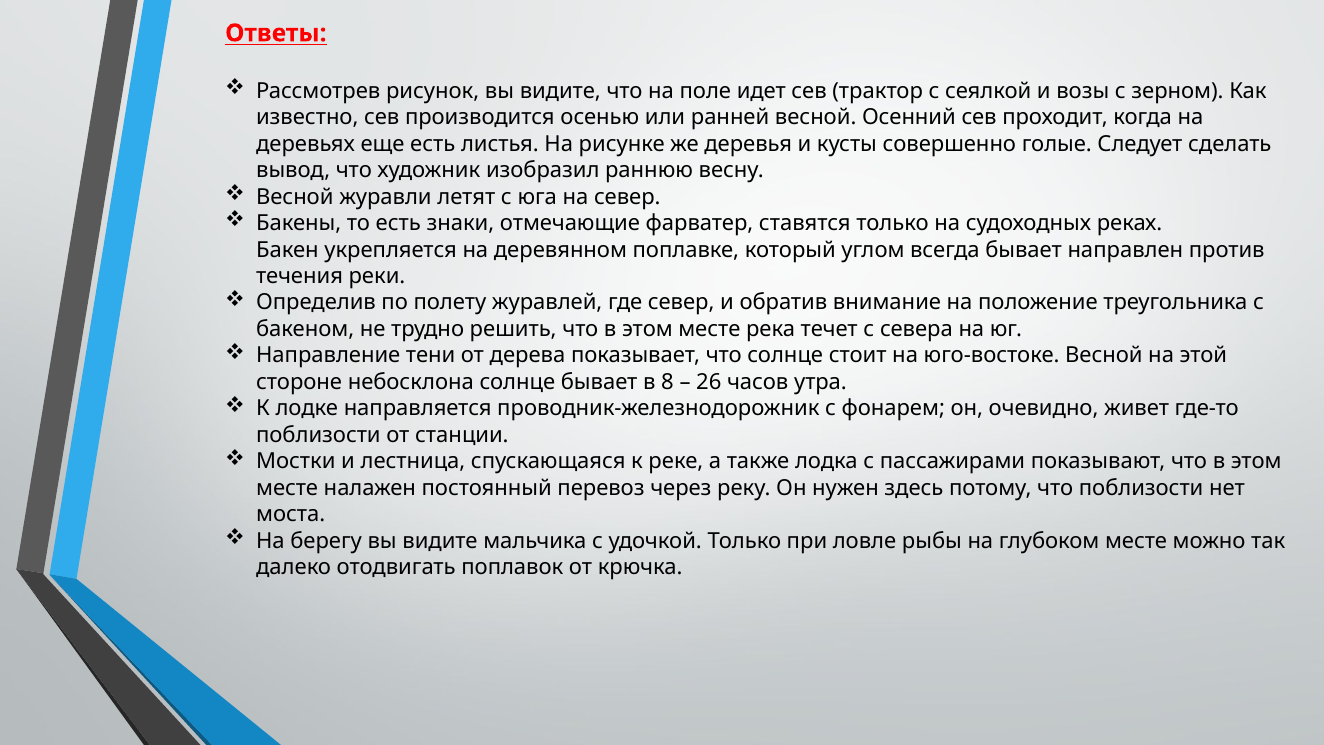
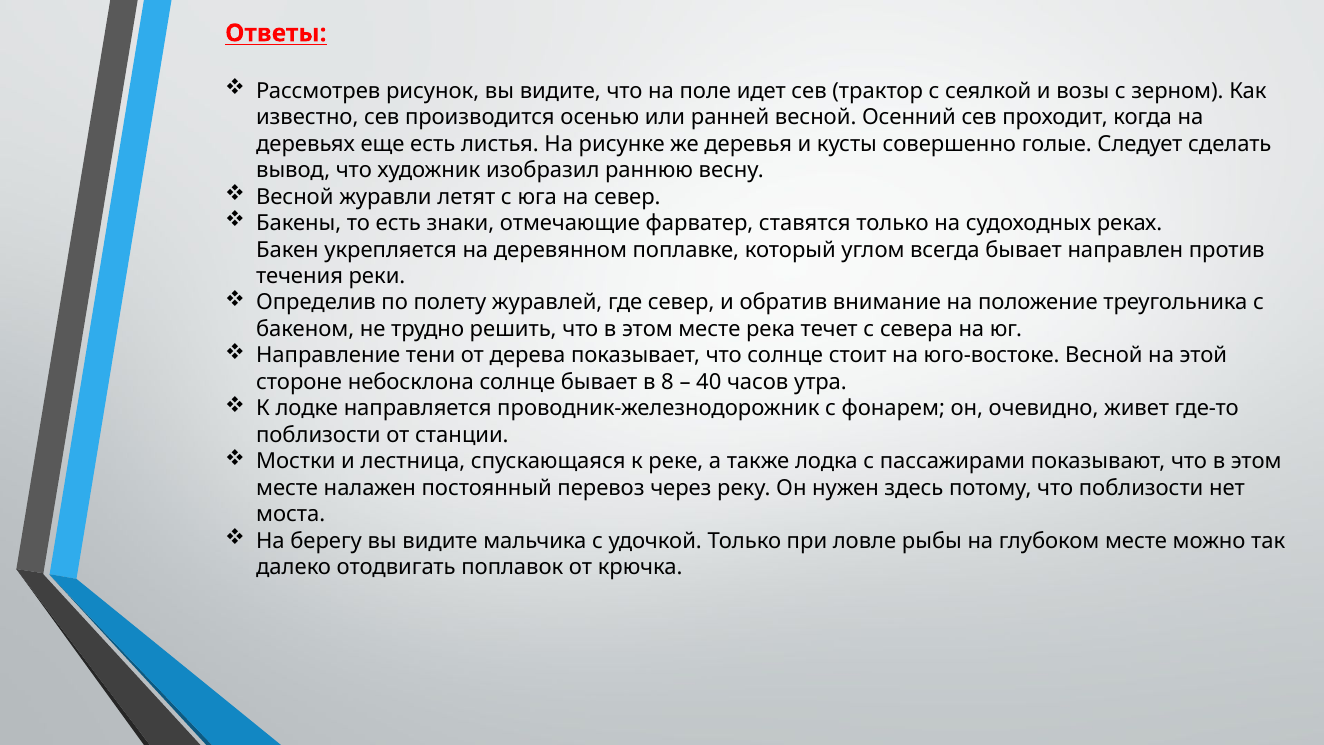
26: 26 -> 40 (709, 382)
